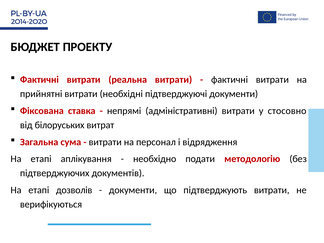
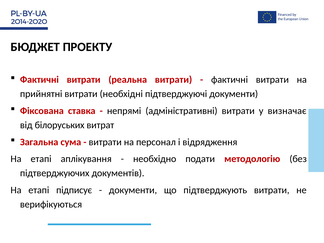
стосовно: стосовно -> визначає (287, 111)
дозволів: дозволів -> підписує (74, 190)
